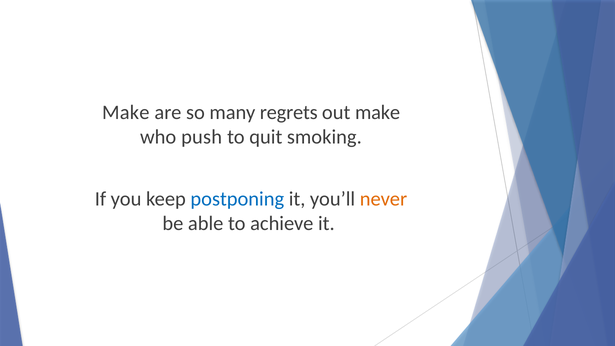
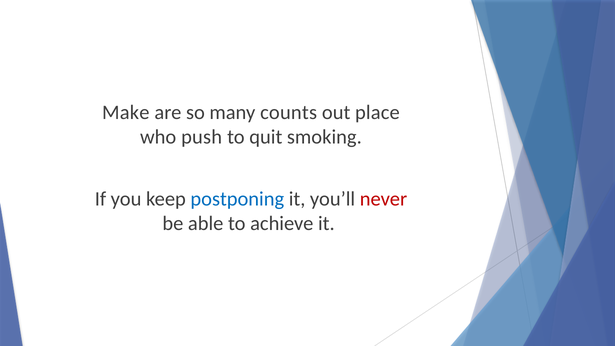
regrets: regrets -> counts (289, 112)
out make: make -> place (377, 112)
never colour: orange -> red (383, 199)
